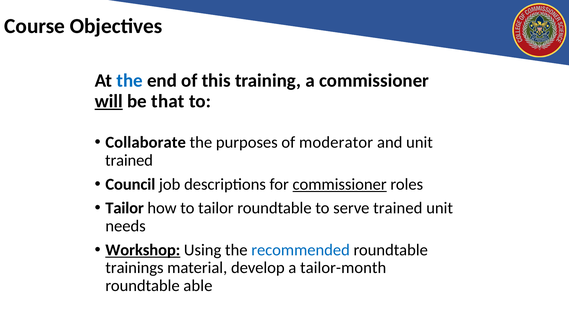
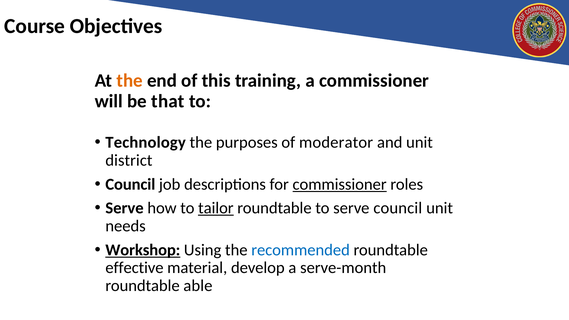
the colour: blue -> orange (130, 81)
will underline: present -> none (109, 101)
Collaborate: Collaborate -> Technology (146, 143)
trained: trained -> district (129, 160)
Tailor: Tailor -> Serve (125, 208)
tailor underline: none -> present (216, 208)
serve trained: trained -> council (398, 208)
trainings: trainings -> effective (134, 268)
tailor-month: tailor-month -> serve-month (343, 268)
